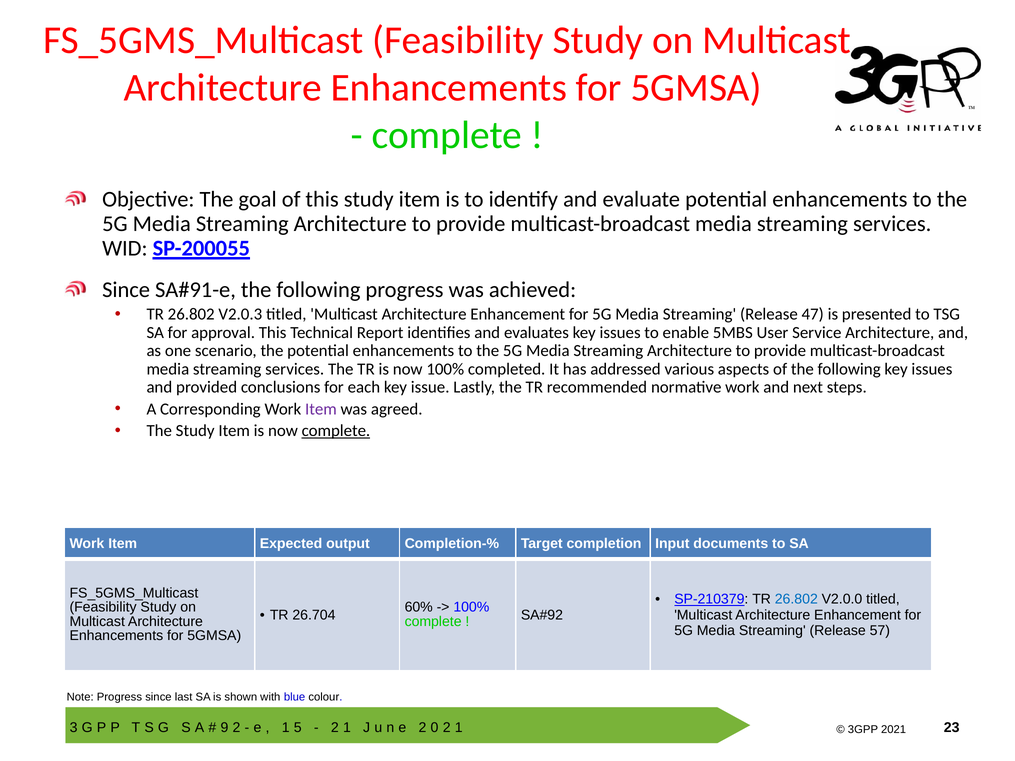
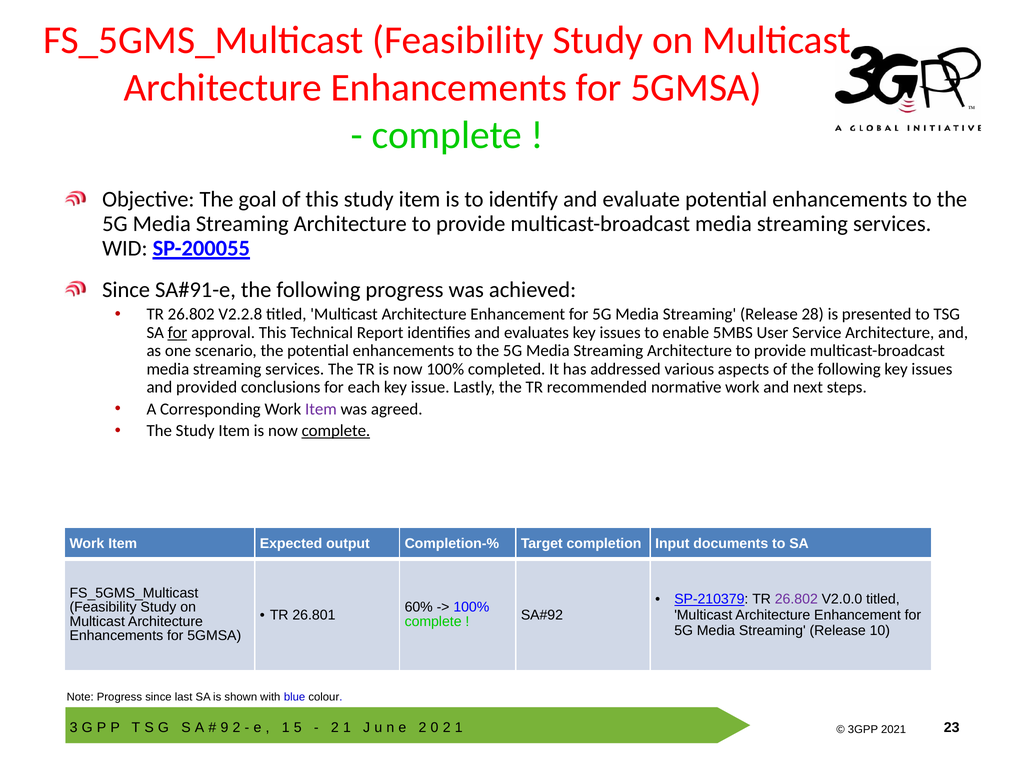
V2.0.3: V2.0.3 -> V2.2.8 (240, 314)
47: 47 -> 28 (813, 314)
for underline: none -> present (178, 333)
26.802 colour: blue -> purple (796, 599)
26.704: 26.704 -> 26.801 (314, 615)
57: 57 -> 10 (880, 631)
